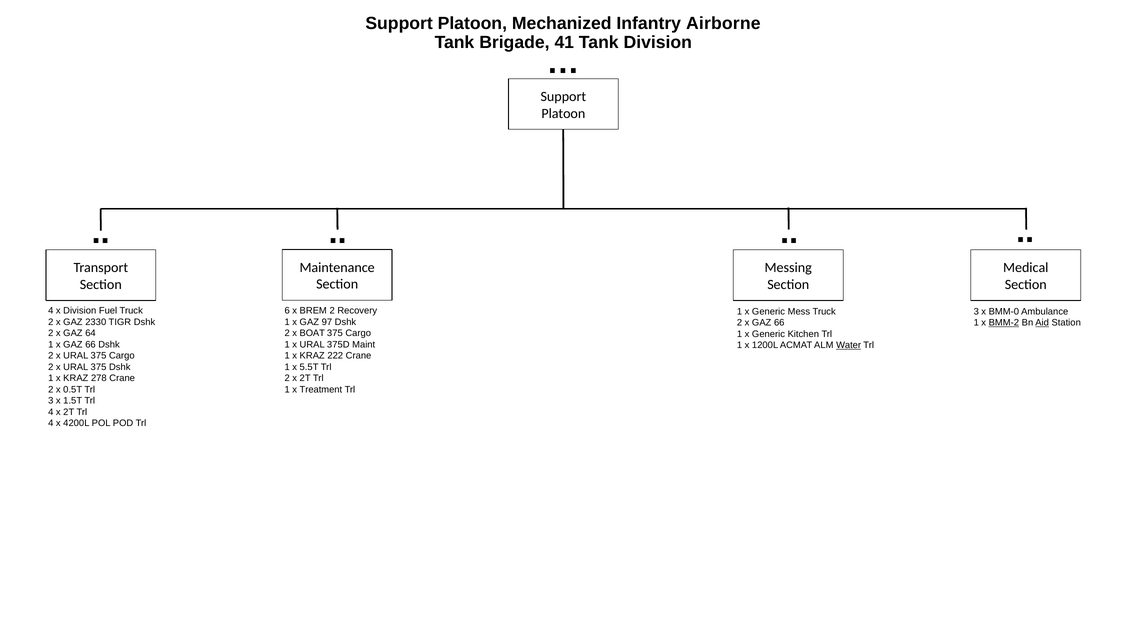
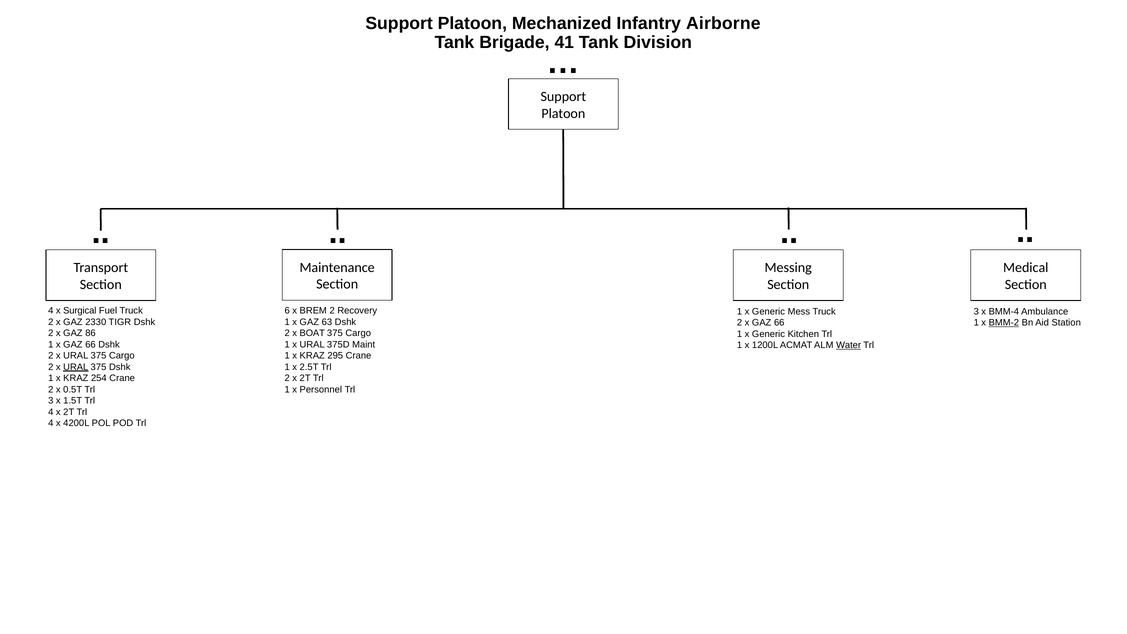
x Division: Division -> Surgical (80, 311)
BMM-0: BMM-0 -> BMM-4 (1004, 312)
97: 97 -> 63 (327, 322)
Aid underline: present -> none (1042, 323)
64: 64 -> 86 (90, 333)
222: 222 -> 295 (335, 356)
URAL underline: none -> present (76, 367)
5.5T: 5.5T -> 2.5T (309, 367)
278: 278 -> 254 (99, 378)
Treatment: Treatment -> Personnel (321, 389)
